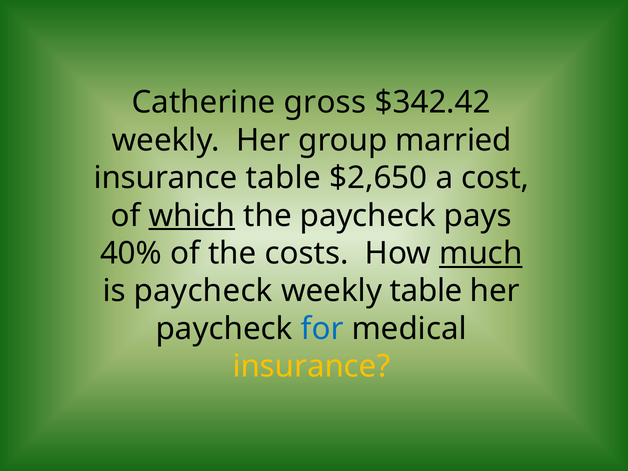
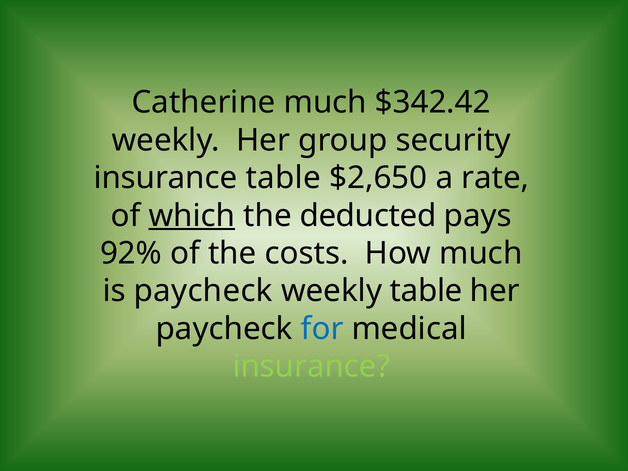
Catherine gross: gross -> much (325, 103)
married: married -> security (453, 140)
cost: cost -> rate (495, 178)
the paycheck: paycheck -> deducted (368, 216)
40%: 40% -> 92% (131, 253)
much underline: present -> none (481, 253)
insurance colour: yellow -> light green (311, 366)
